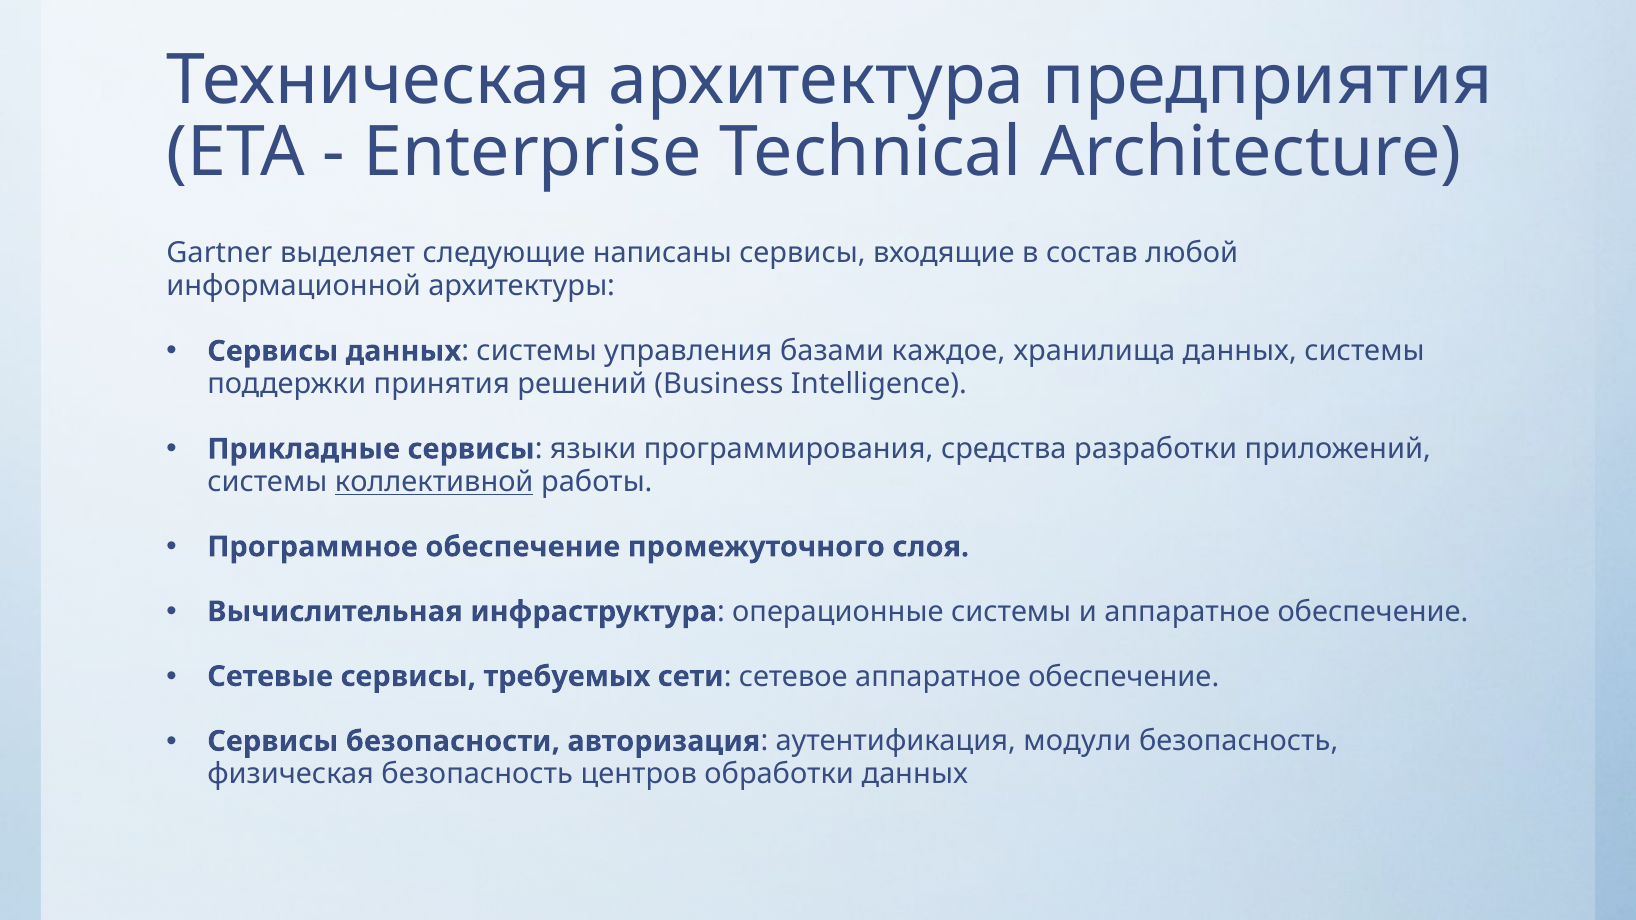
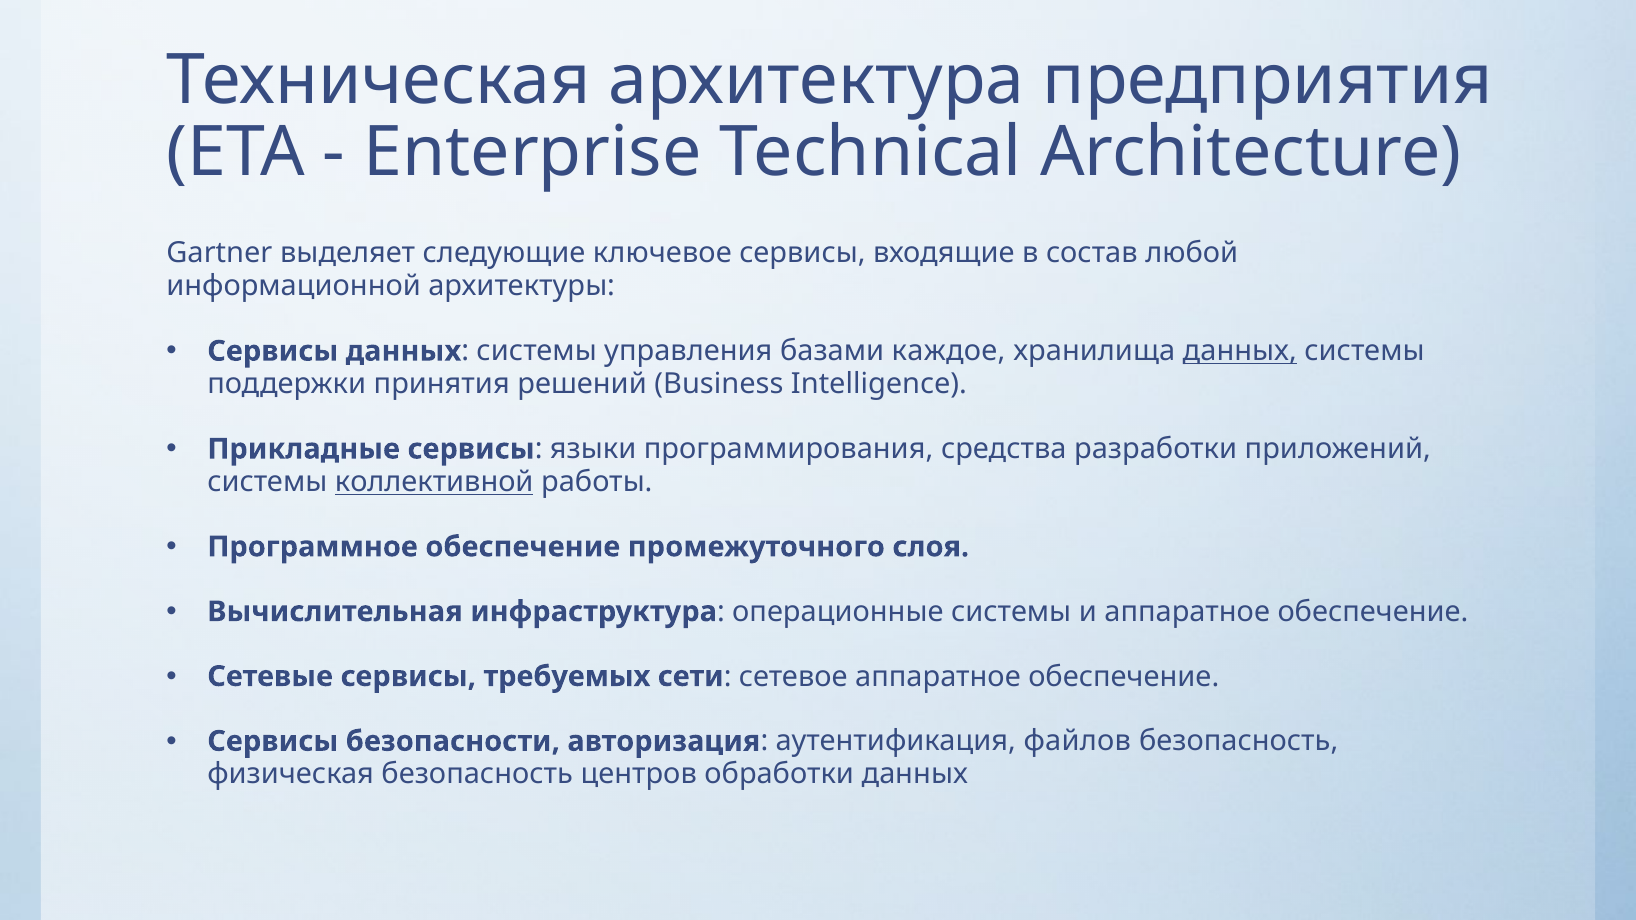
написаны: написаны -> ключевое (662, 253)
данных underline: none -> present (1240, 351)
модули: модули -> файлов (1077, 742)
